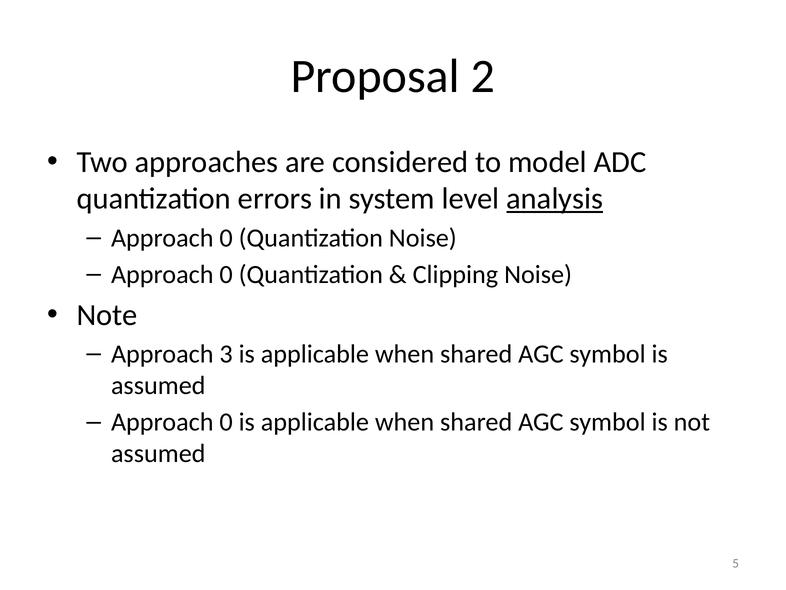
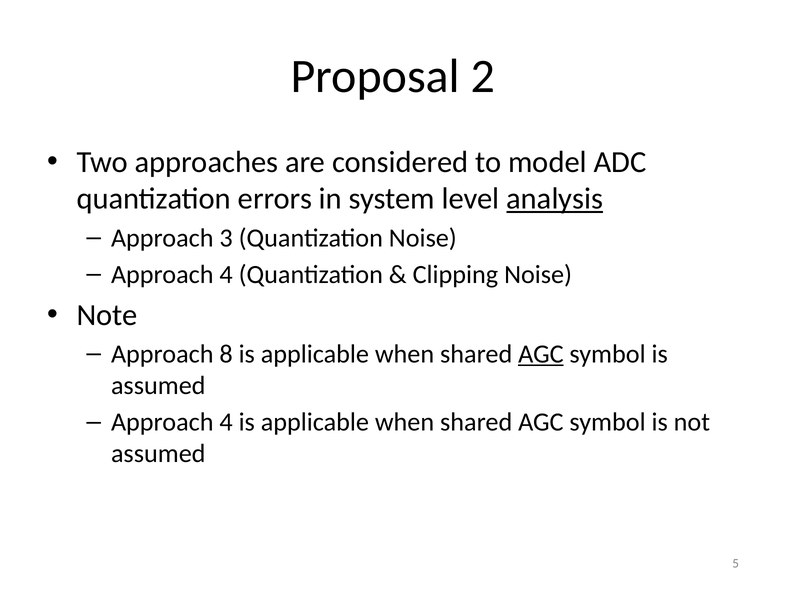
0: 0 -> 3 (226, 238)
0: 0 -> 4 (226, 274)
3: 3 -> 8 (226, 354)
AGC underline: none -> present (541, 354)
0: 0 -> 4 (226, 422)
